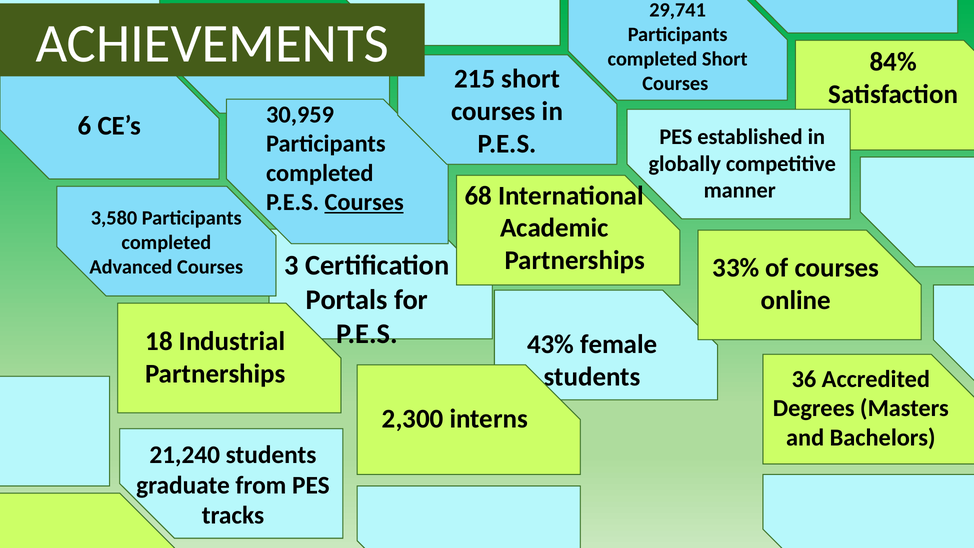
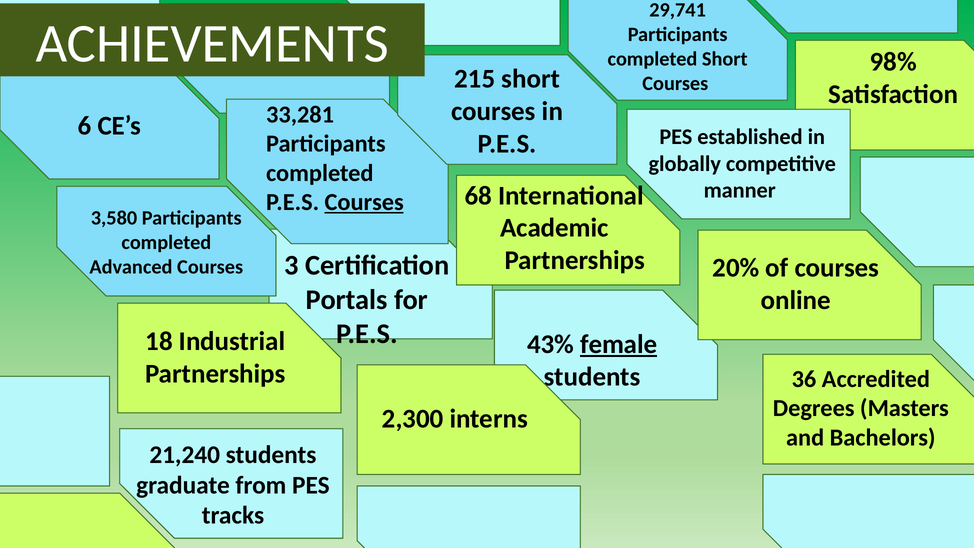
84%: 84% -> 98% (893, 62)
30,959: 30,959 -> 33,281 (300, 115)
33%: 33% -> 20% (736, 268)
female underline: none -> present (619, 344)
